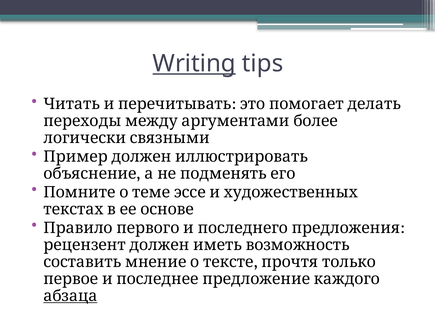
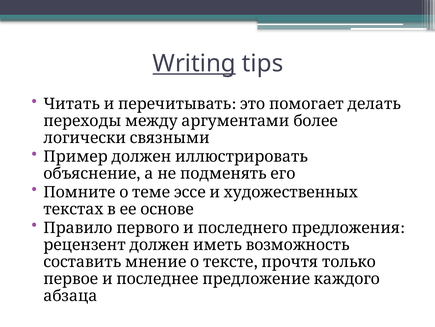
абзаца underline: present -> none (70, 295)
